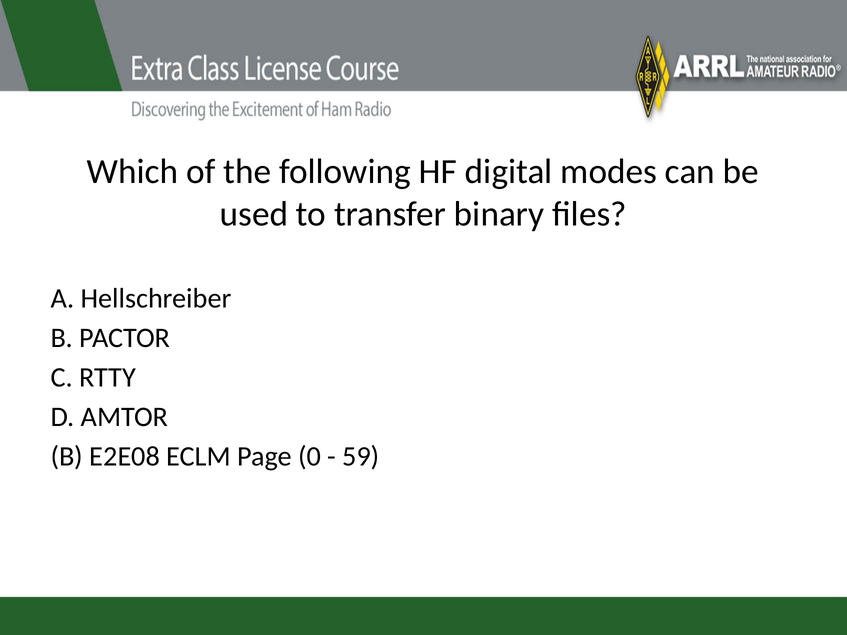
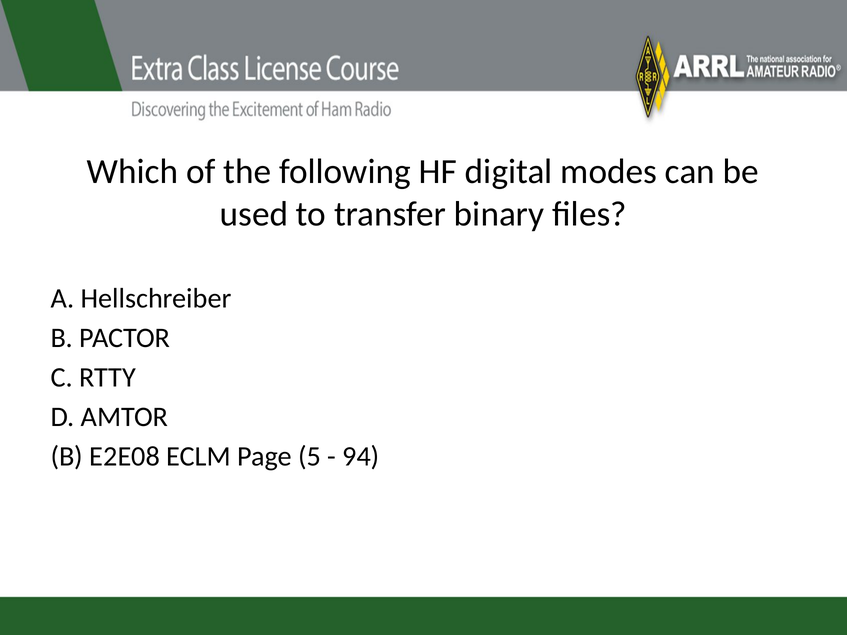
0: 0 -> 5 (310, 456)
59: 59 -> 94 (361, 456)
